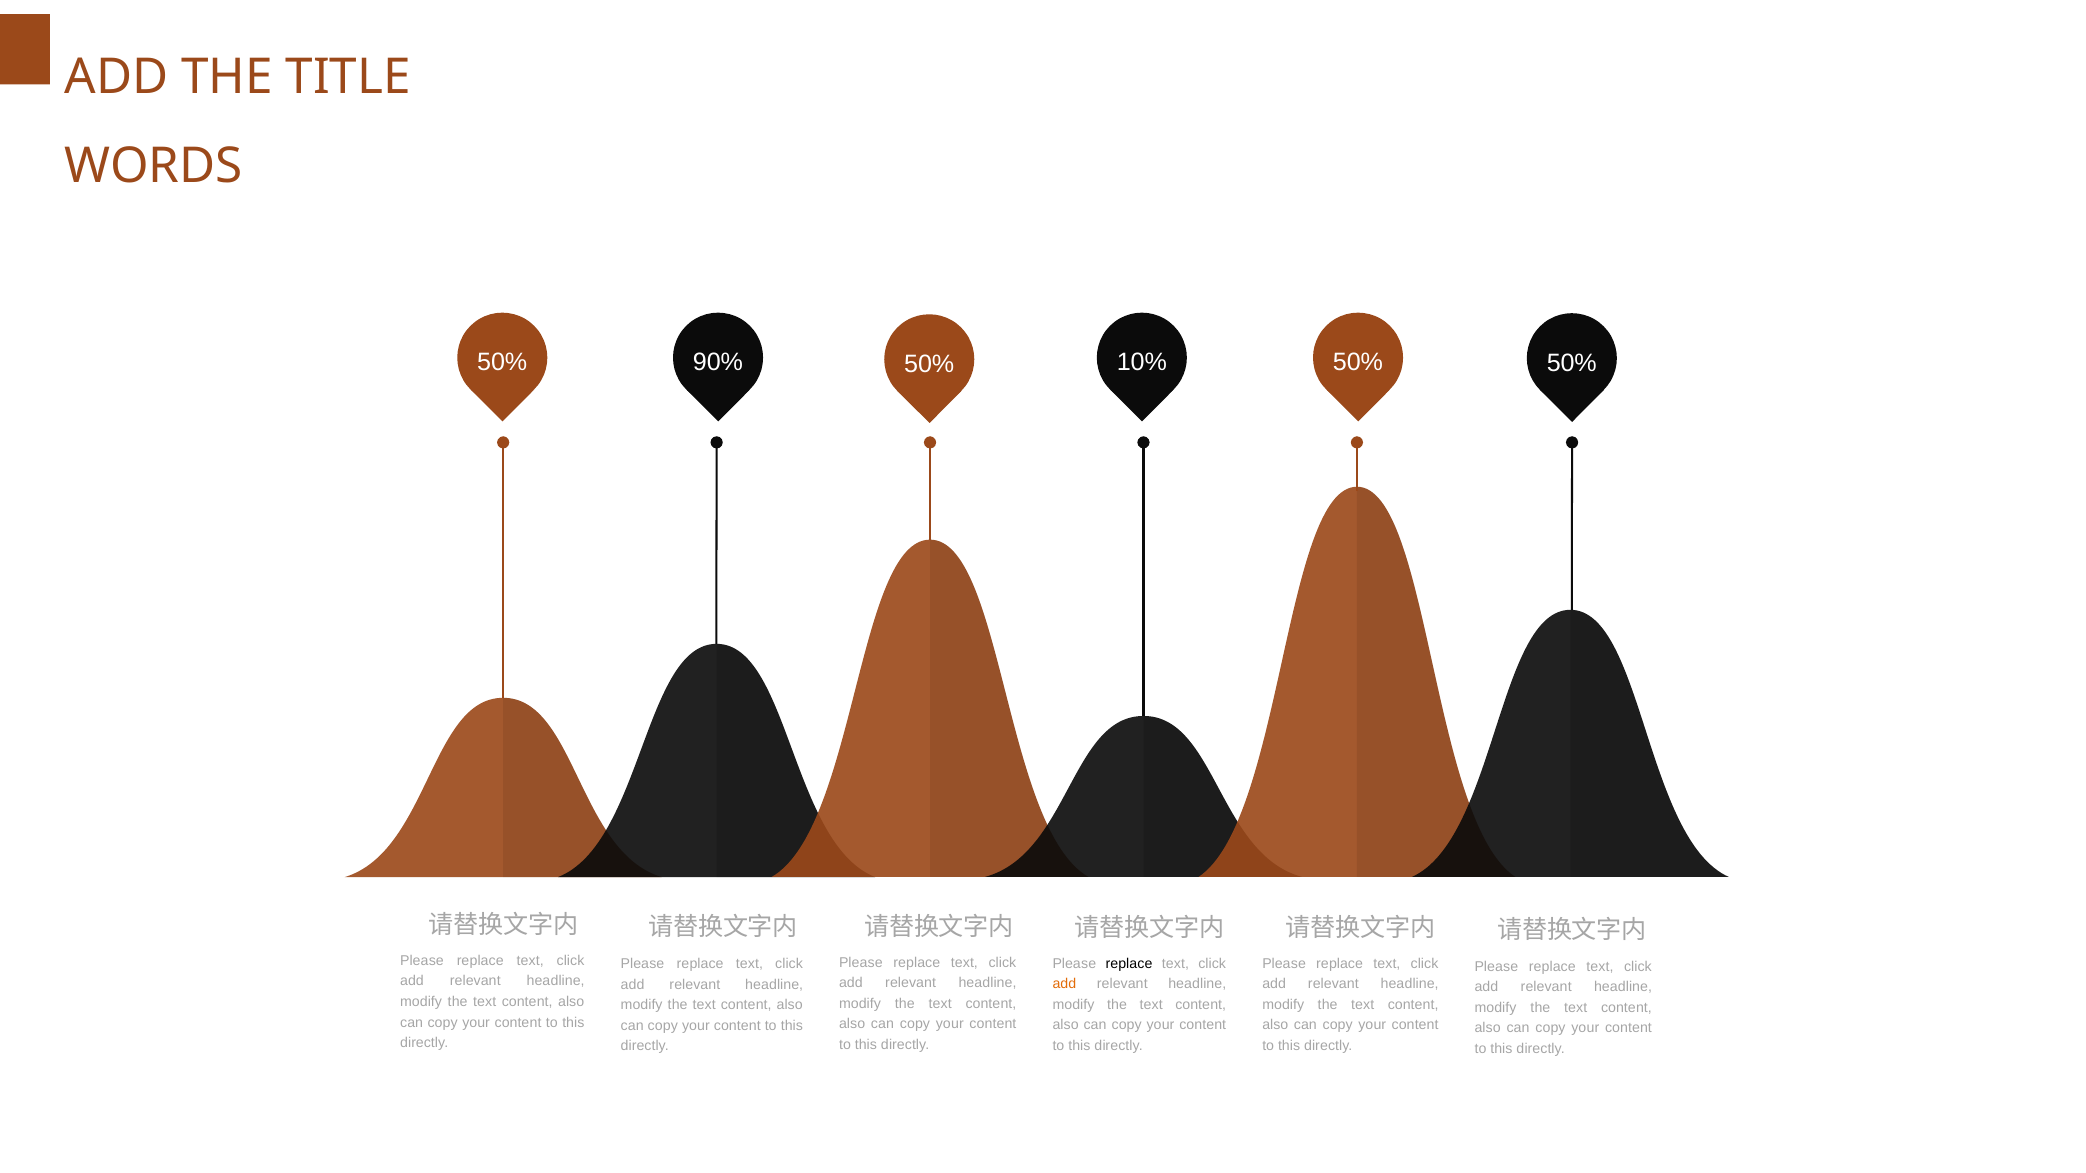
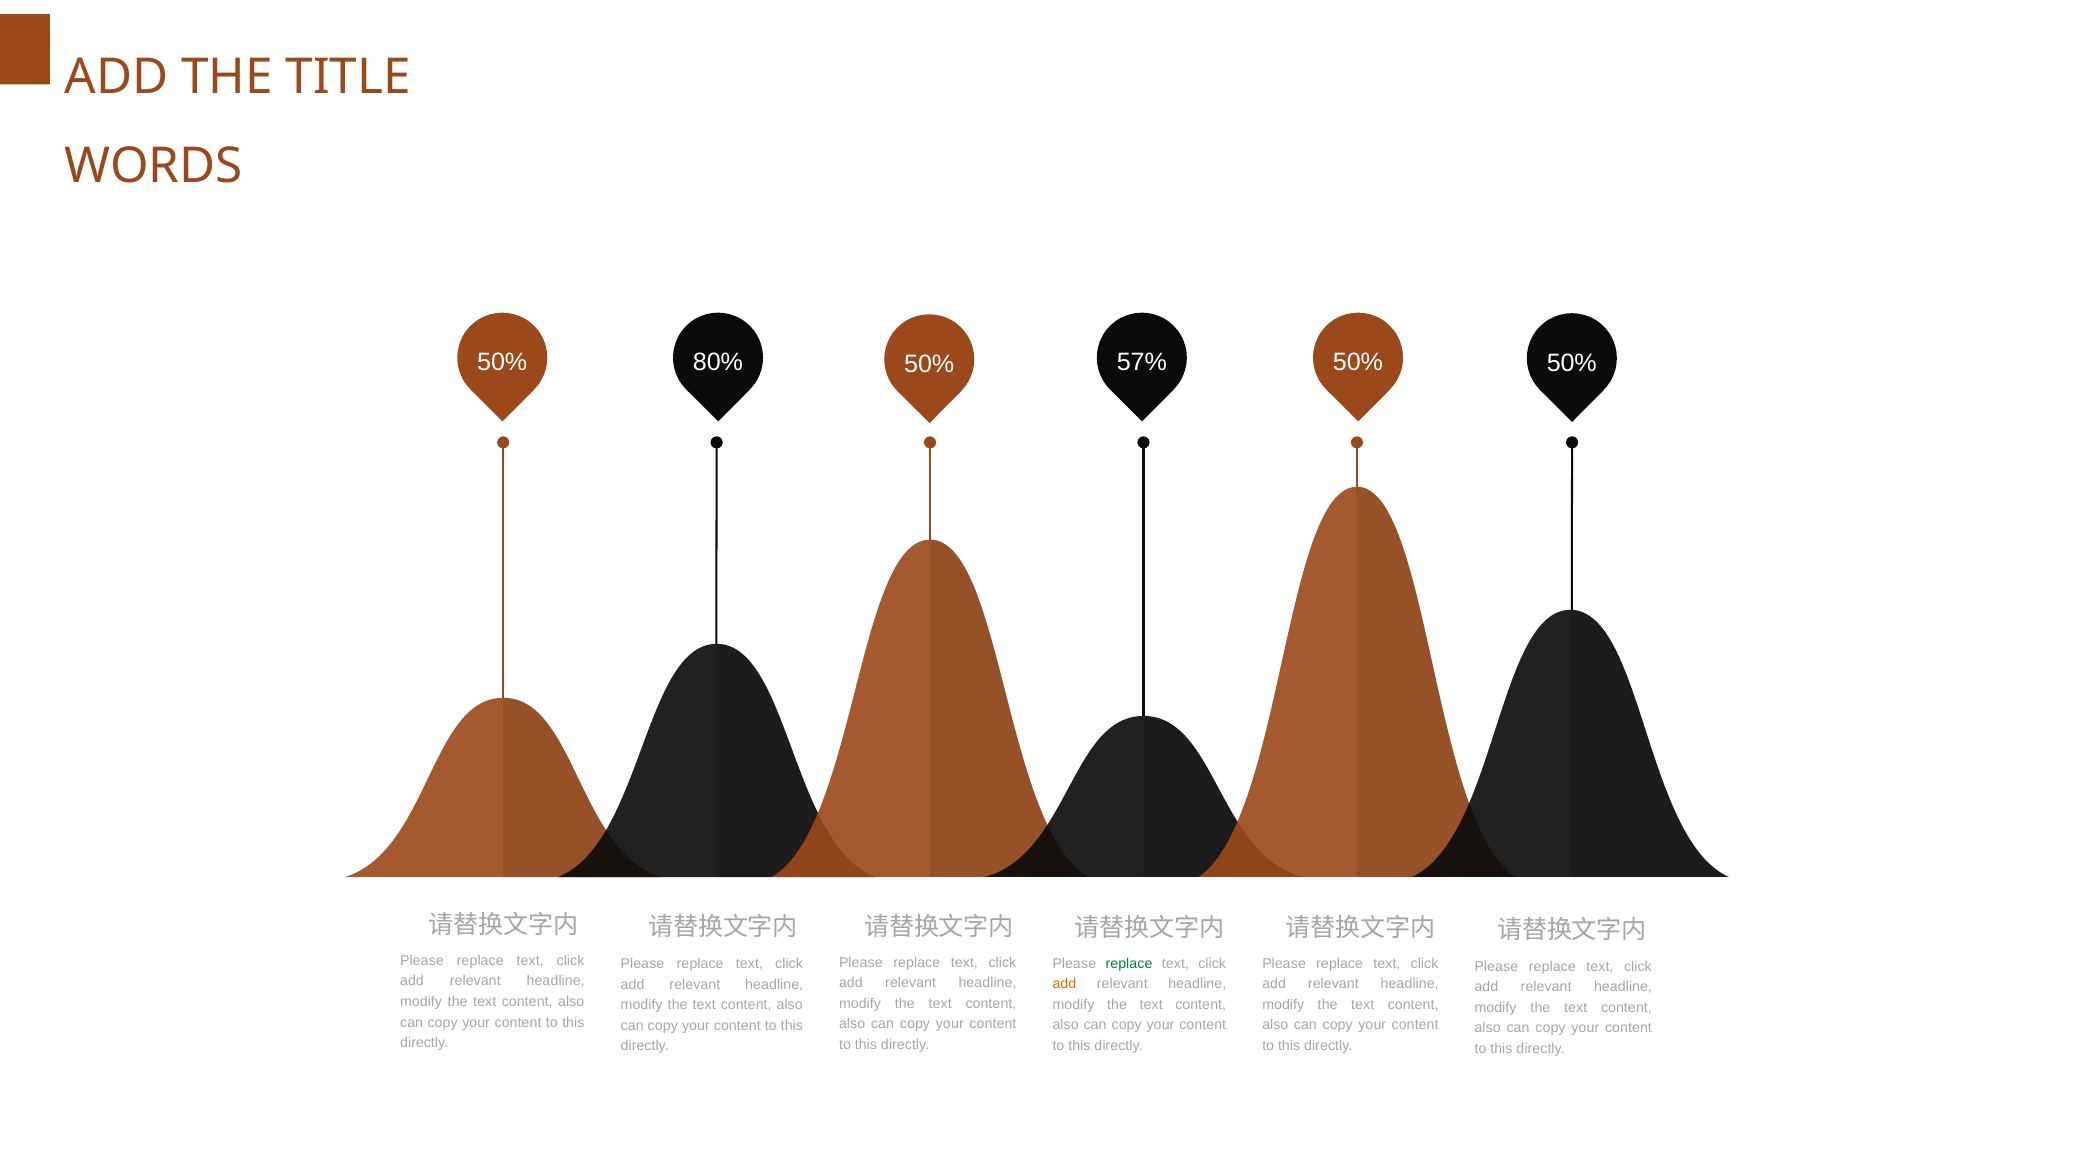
90%: 90% -> 80% (718, 362)
10%: 10% -> 57% (1142, 362)
replace colour: black -> green (1129, 964)
